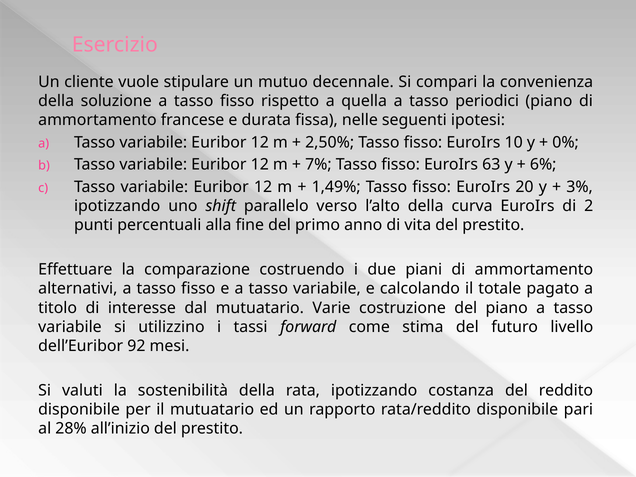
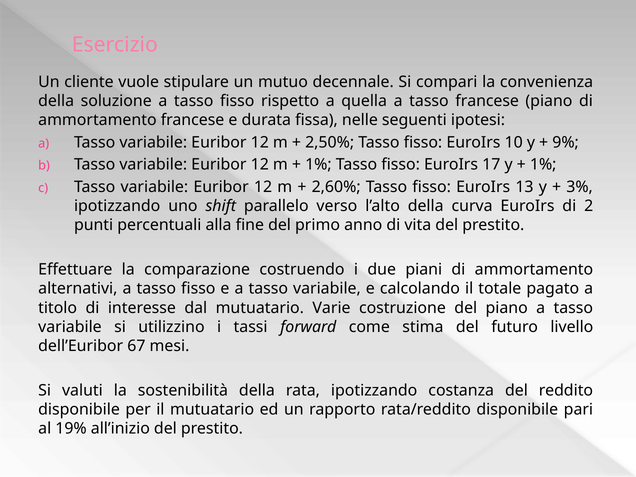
tasso periodici: periodici -> francese (487, 101)
0%: 0% -> 9% (566, 142)
7%: 7% -> 1% (318, 165)
63: 63 -> 17 (491, 165)
6%: 6% -> 1% (543, 165)
1,49%: 1,49% -> 2,60% (336, 187)
20: 20 -> 13 (524, 187)
92: 92 -> 67 (136, 346)
28%: 28% -> 19% (71, 429)
